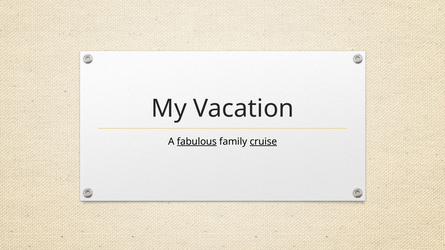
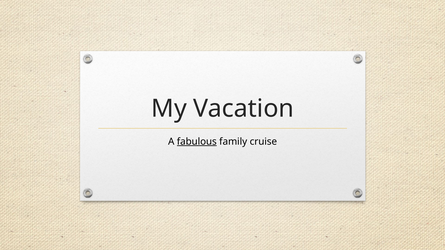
cruise underline: present -> none (263, 142)
